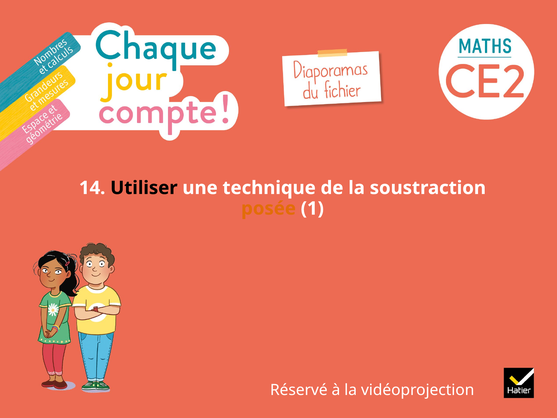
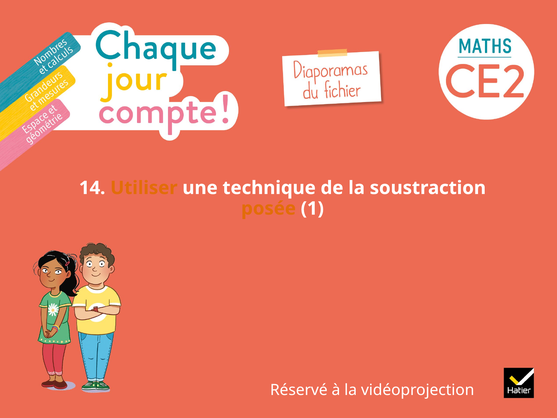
Utiliser colour: black -> orange (144, 188)
